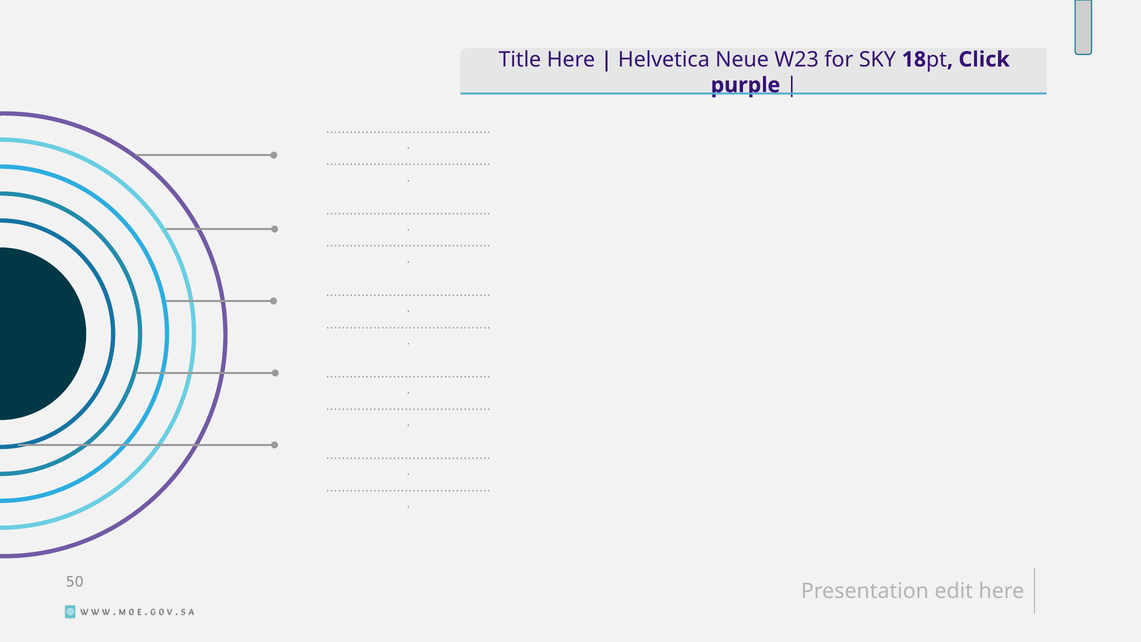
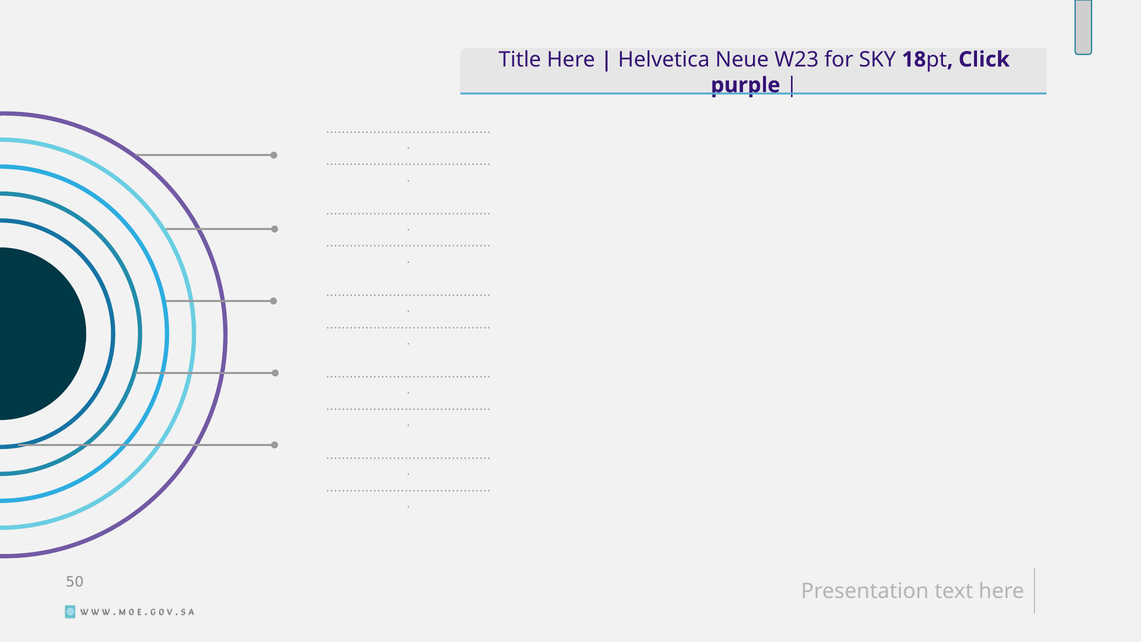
edit: edit -> text (954, 591)
